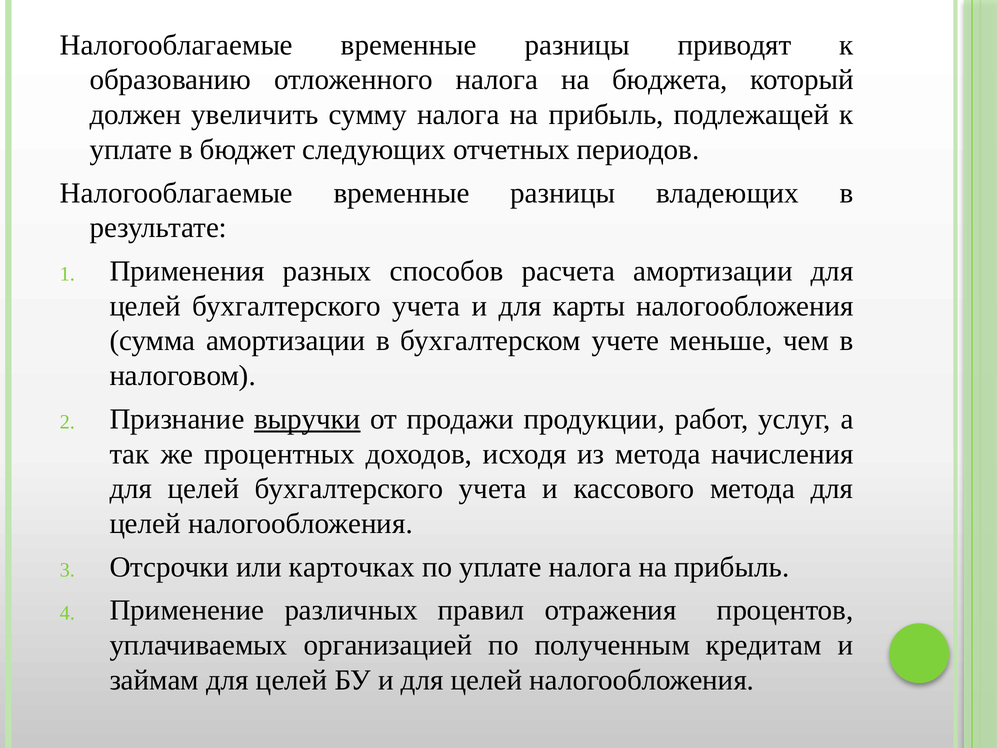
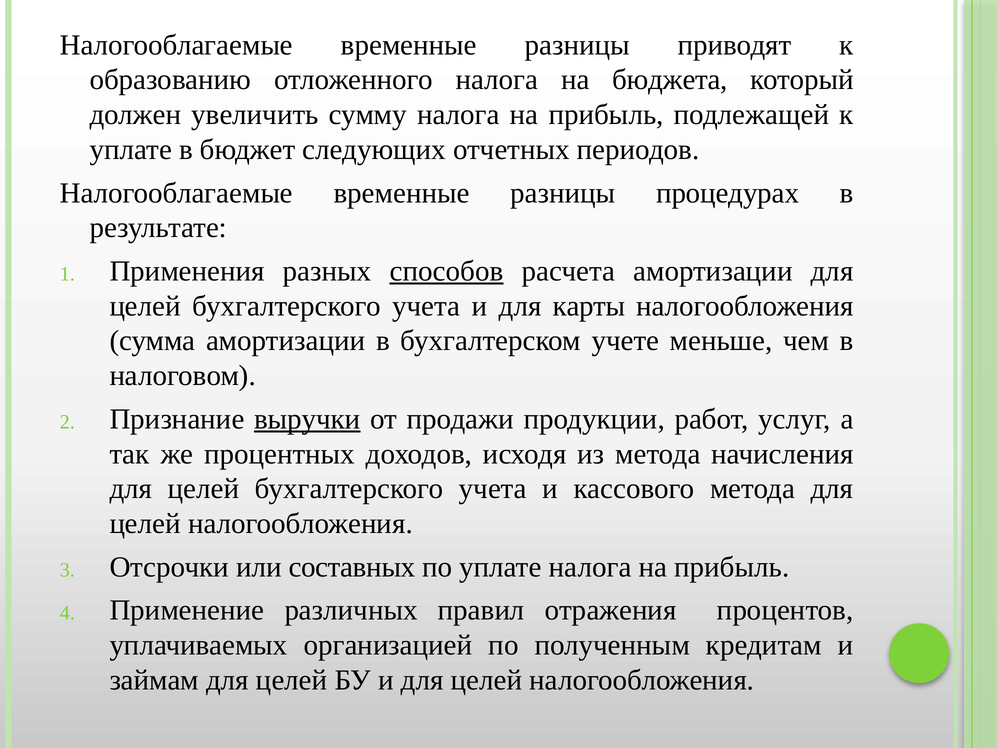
владеющих: владеющих -> процедурах (728, 193)
способов underline: none -> present (447, 271)
карточках: карточках -> составных (352, 567)
